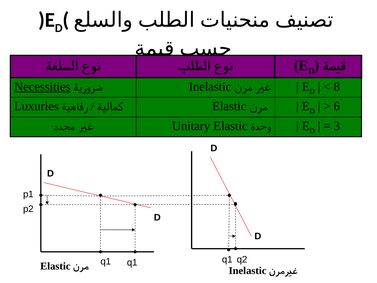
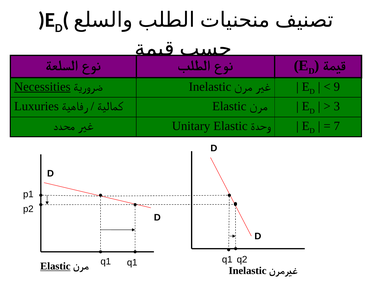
8: 8 -> 9 (337, 87)
6: 6 -> 3 (337, 106)
3: 3 -> 7 (337, 126)
Elastic underline: none -> present (55, 266)
